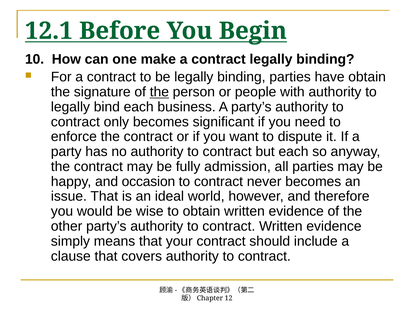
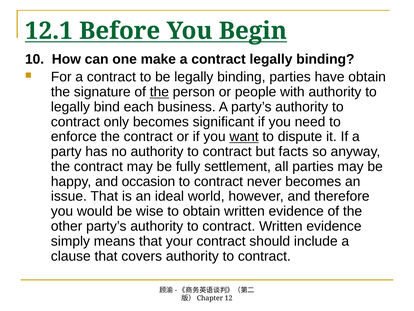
want underline: none -> present (244, 137)
but each: each -> facts (293, 151)
admission: admission -> settlement (238, 166)
